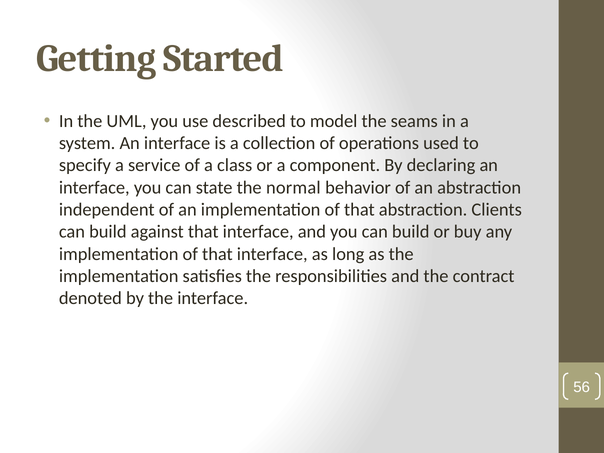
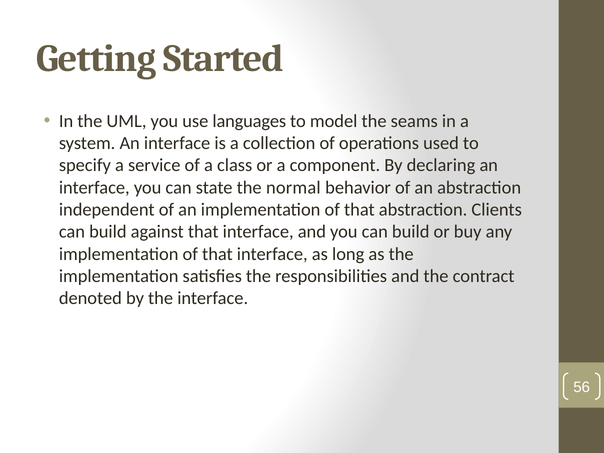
described: described -> languages (249, 121)
